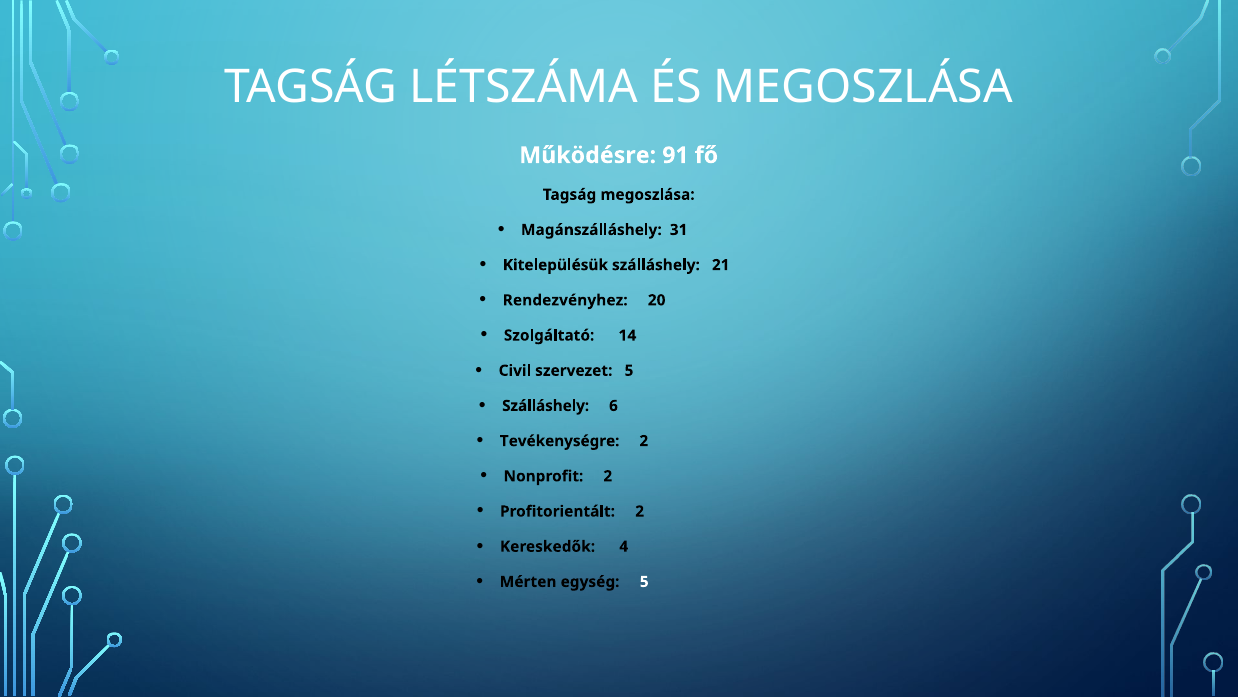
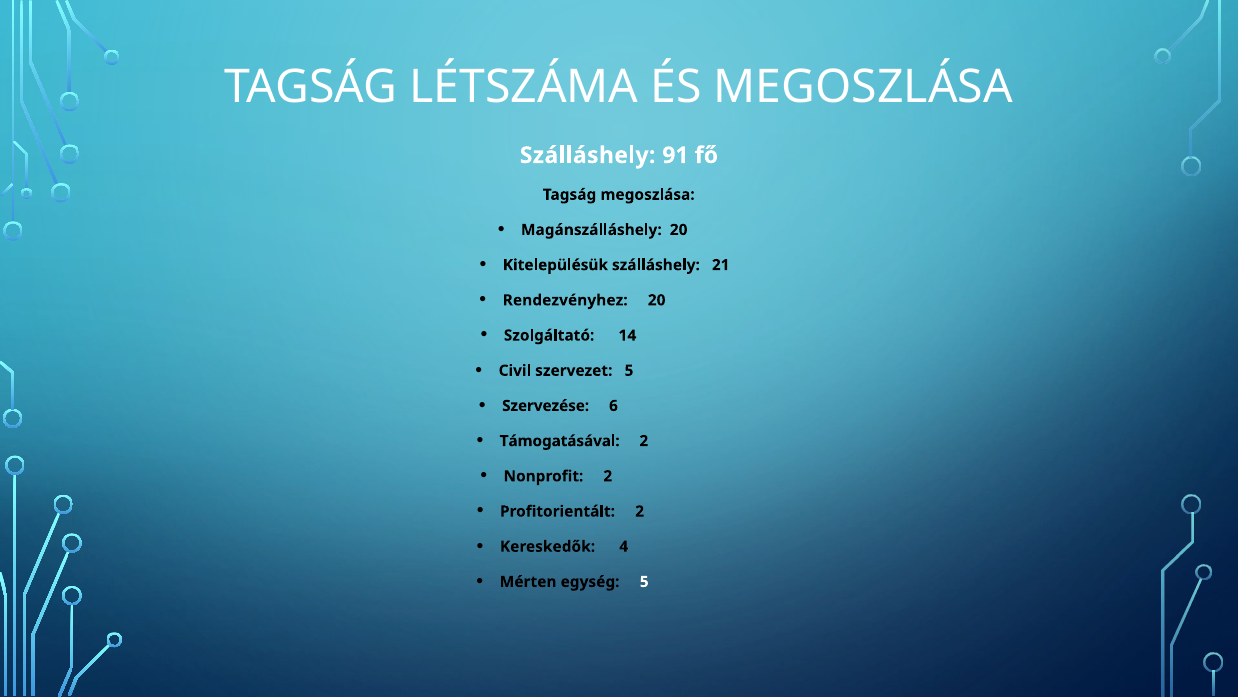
Működésre: Működésre -> Szálláshely (588, 155)
Magánszálláshely 31: 31 -> 20 (679, 230)
Szálláshely: Szálláshely -> Szervezése (546, 405)
Tevékenységre: Tevékenységre -> Támogatásával (560, 441)
